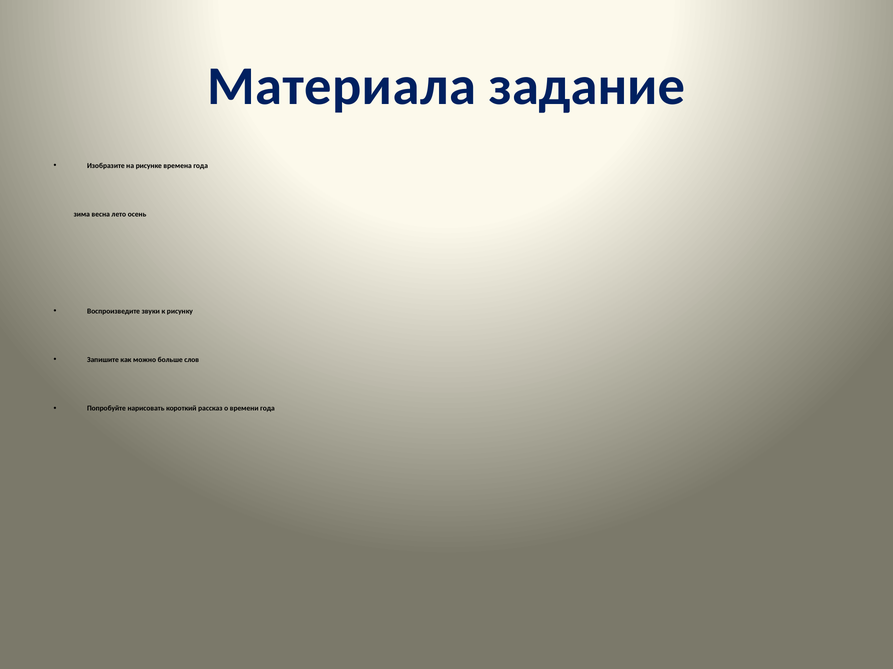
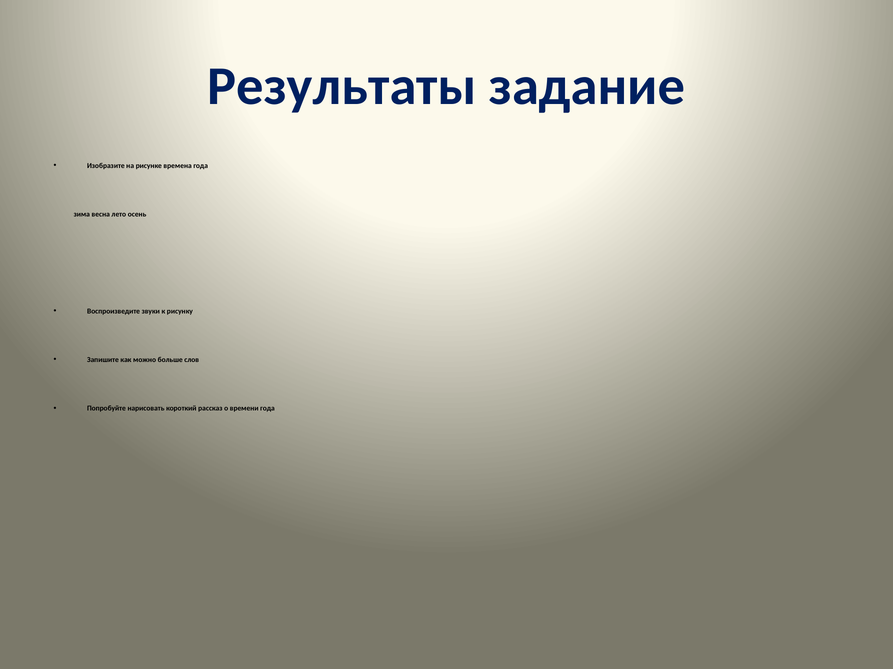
Материала: Материала -> Результаты (342, 86)
